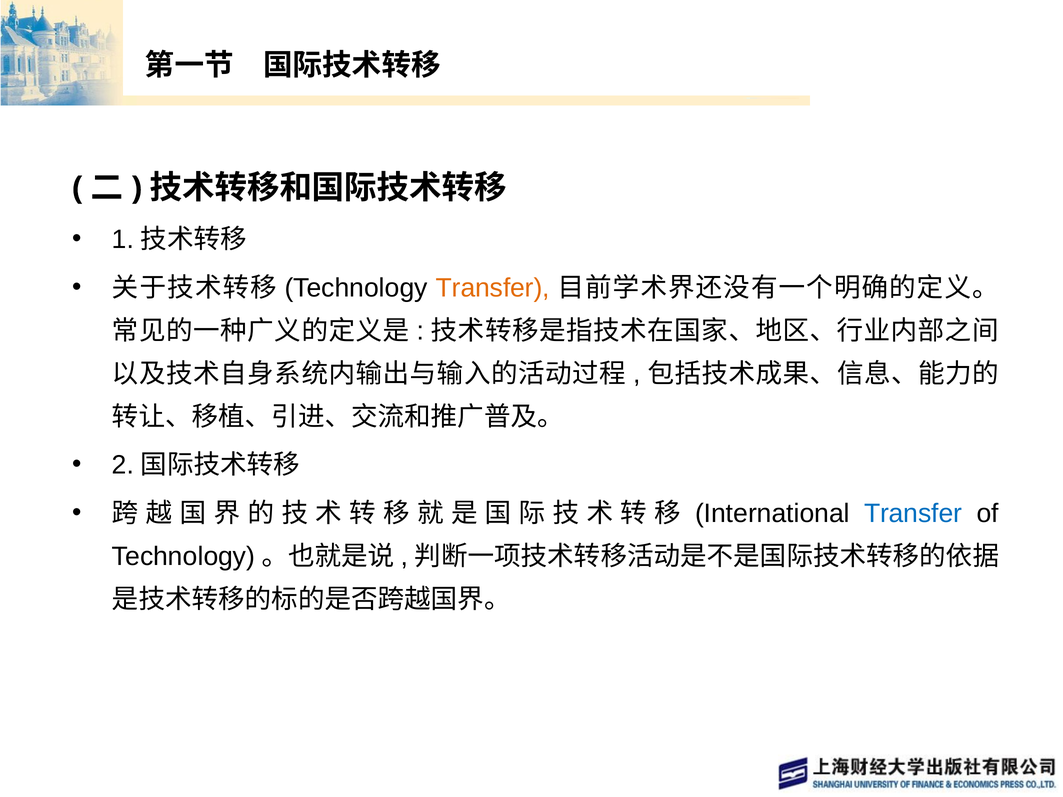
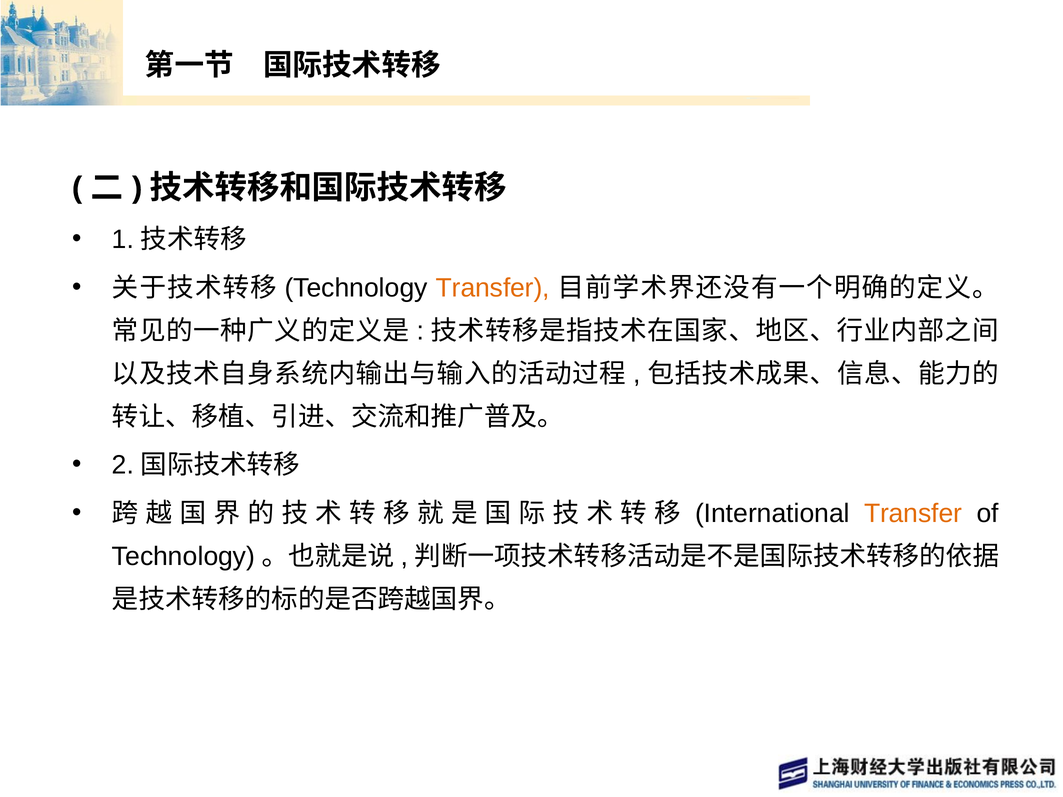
Transfer colour: blue -> orange (913, 514)
